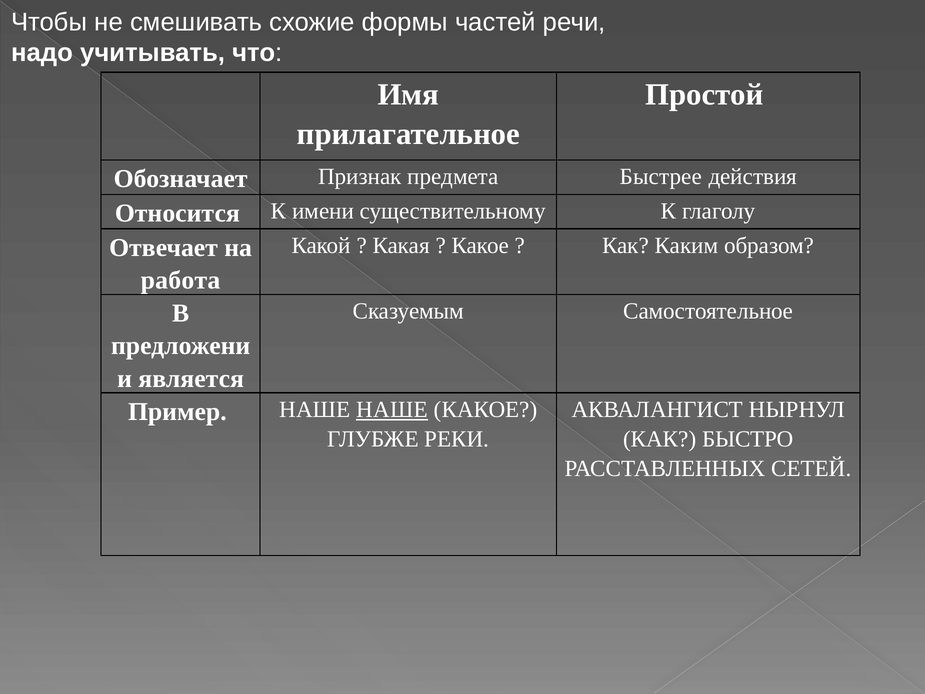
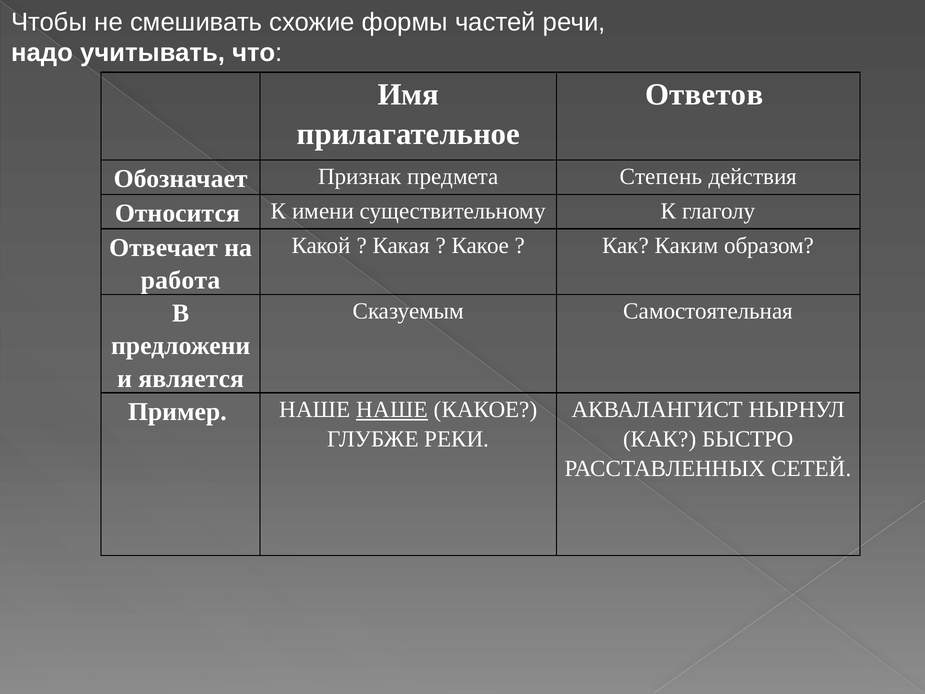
Простой: Простой -> Ответов (704, 95)
Быстрее: Быстрее -> Степень (661, 177)
Самостоятельное: Самостоятельное -> Самостоятельная (708, 311)
